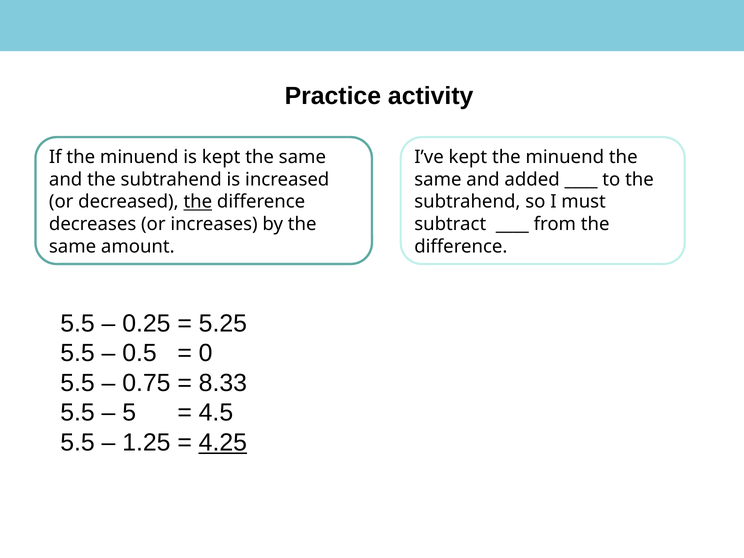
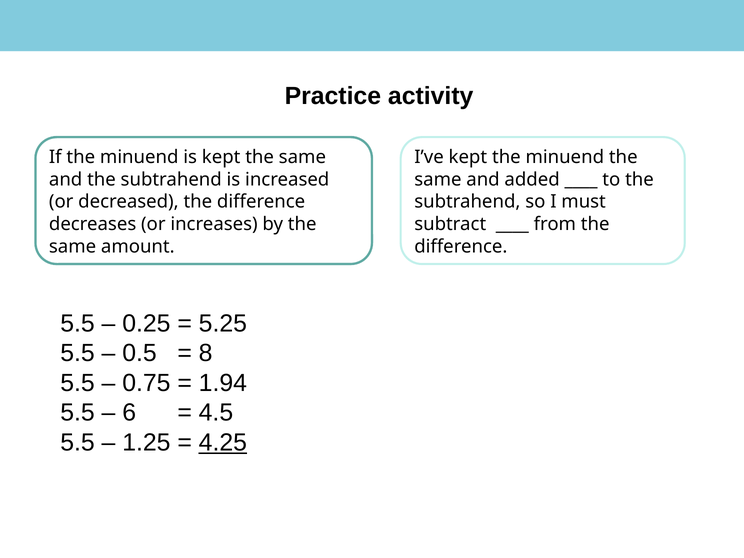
the underline: present -> none (198, 202)
0: 0 -> 8 (206, 353)
8.33: 8.33 -> 1.94 (223, 383)
5: 5 -> 6 (129, 413)
